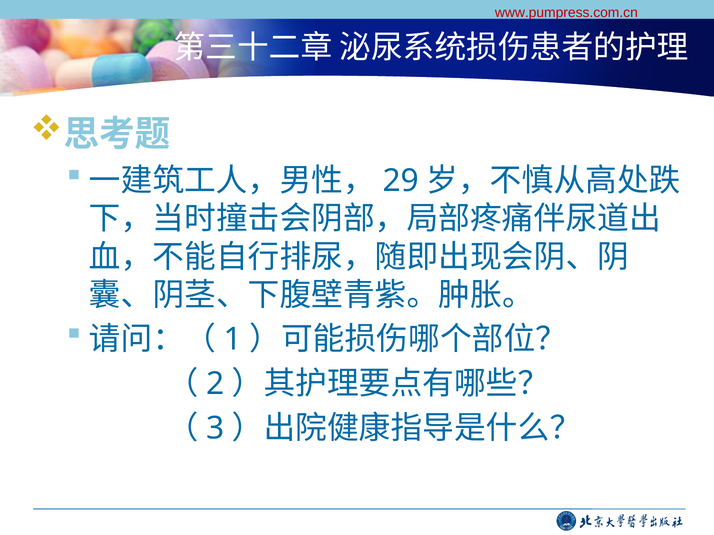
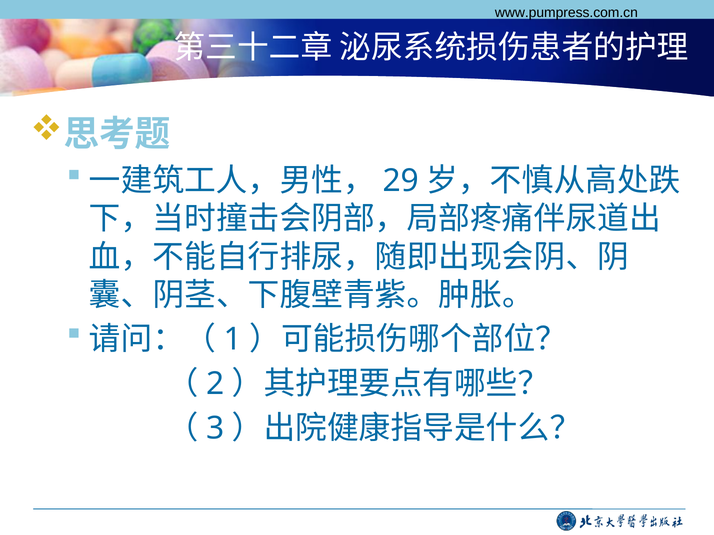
www.pumpress.com.cn colour: red -> black (566, 13)
